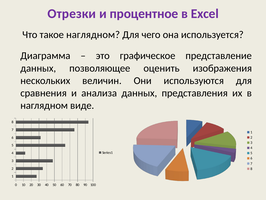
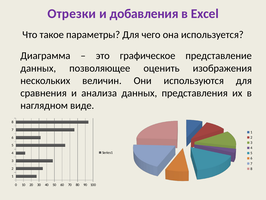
процентное: процентное -> добавления (144, 14)
такое наглядном: наглядном -> параметры (93, 35)
